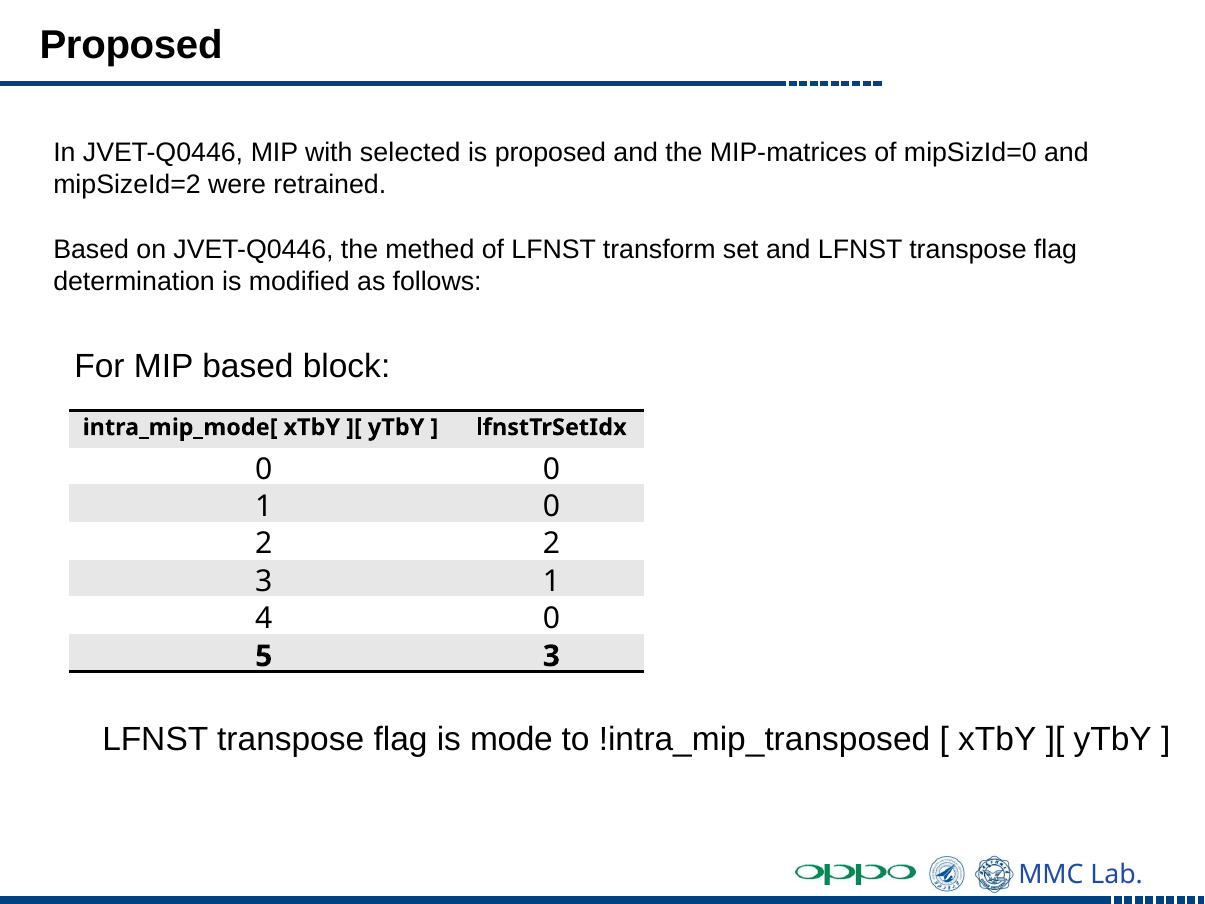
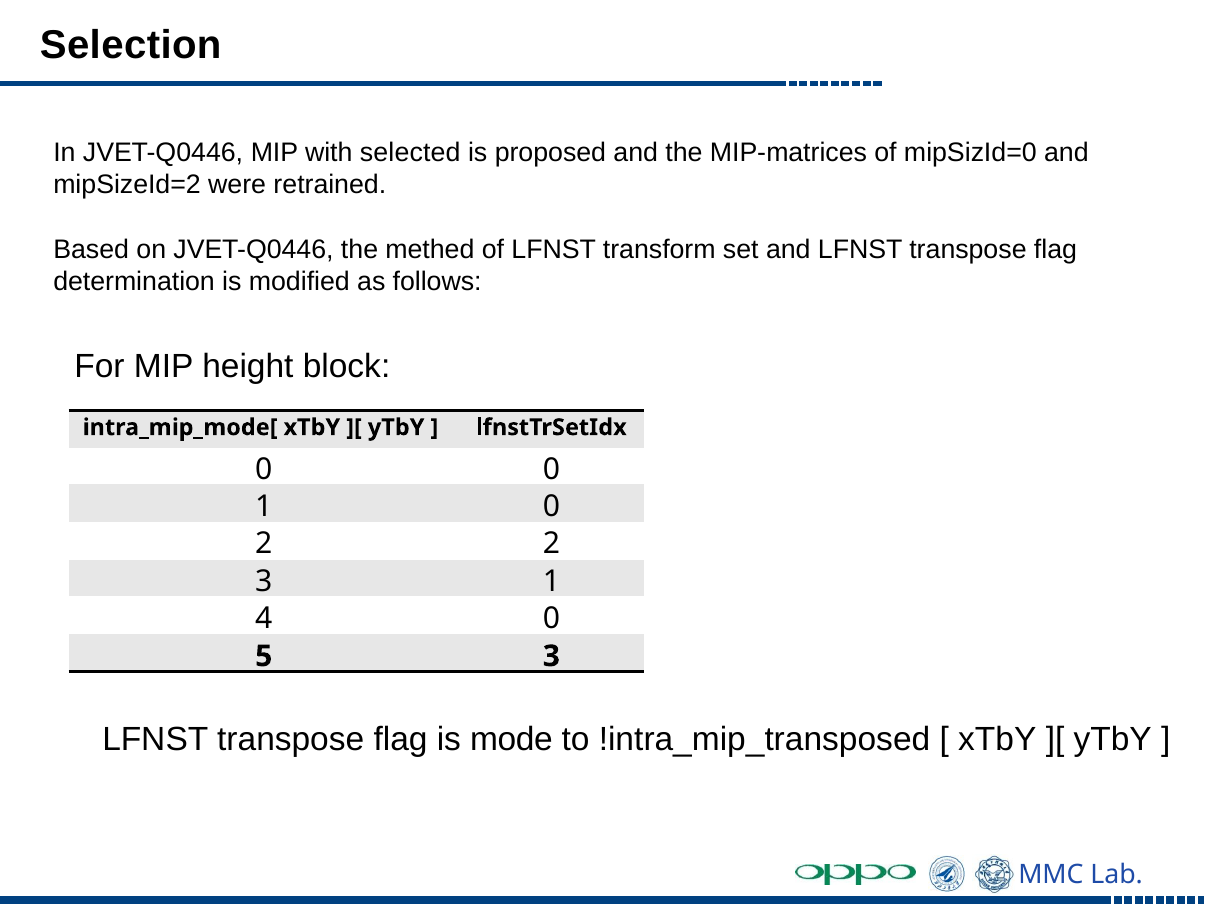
Proposed: Proposed -> Selection (131, 45)
MIP based: based -> height (248, 367)
